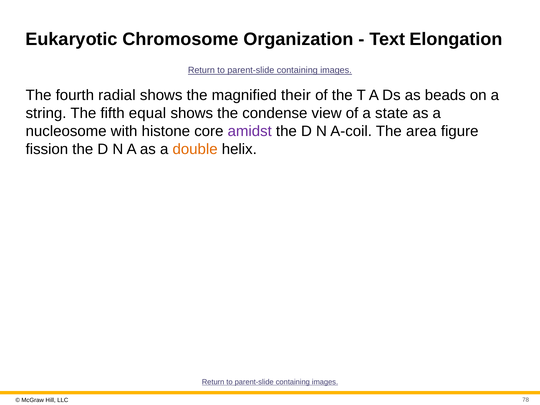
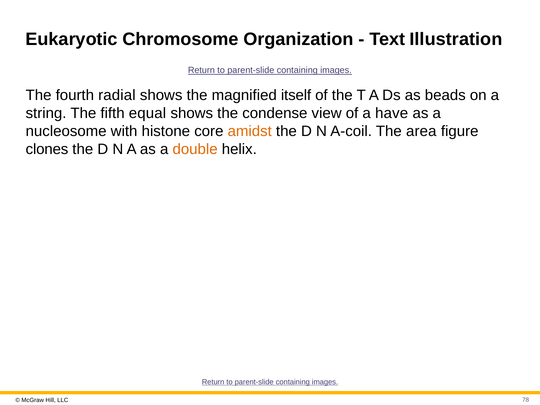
Elongation: Elongation -> Illustration (456, 39)
their: their -> itself (296, 95)
state: state -> have (392, 113)
amidst colour: purple -> orange (250, 131)
fission: fission -> clones (47, 149)
